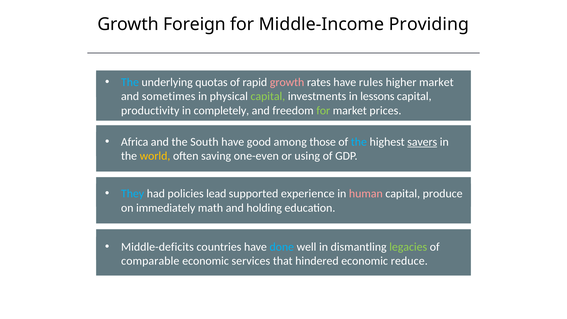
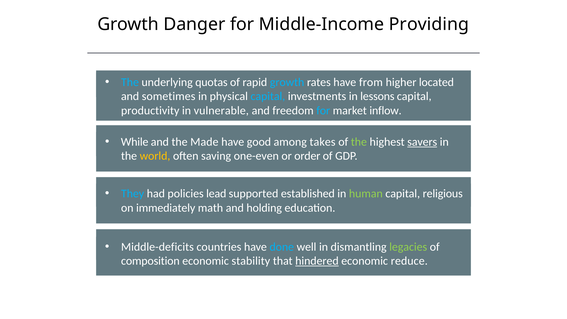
Foreign: Foreign -> Danger (194, 24)
growth colour: pink -> light blue (287, 82)
rules: rules -> from (371, 82)
higher market: market -> located (436, 82)
capital colour: light green -> light blue (268, 96)
completely: completely -> vulnerable (221, 111)
for colour: light green -> light blue (323, 111)
prices: prices -> inflow (386, 111)
Africa: Africa -> While (135, 142)
South: South -> Made (204, 142)
those: those -> takes (323, 142)
the colour: light blue -> light green (359, 142)
using: using -> order (307, 156)
experience: experience -> established (308, 194)
human colour: pink -> light green (366, 194)
produce: produce -> religious (443, 194)
comparable: comparable -> composition (150, 261)
services: services -> stability (251, 261)
hindered underline: none -> present (317, 261)
